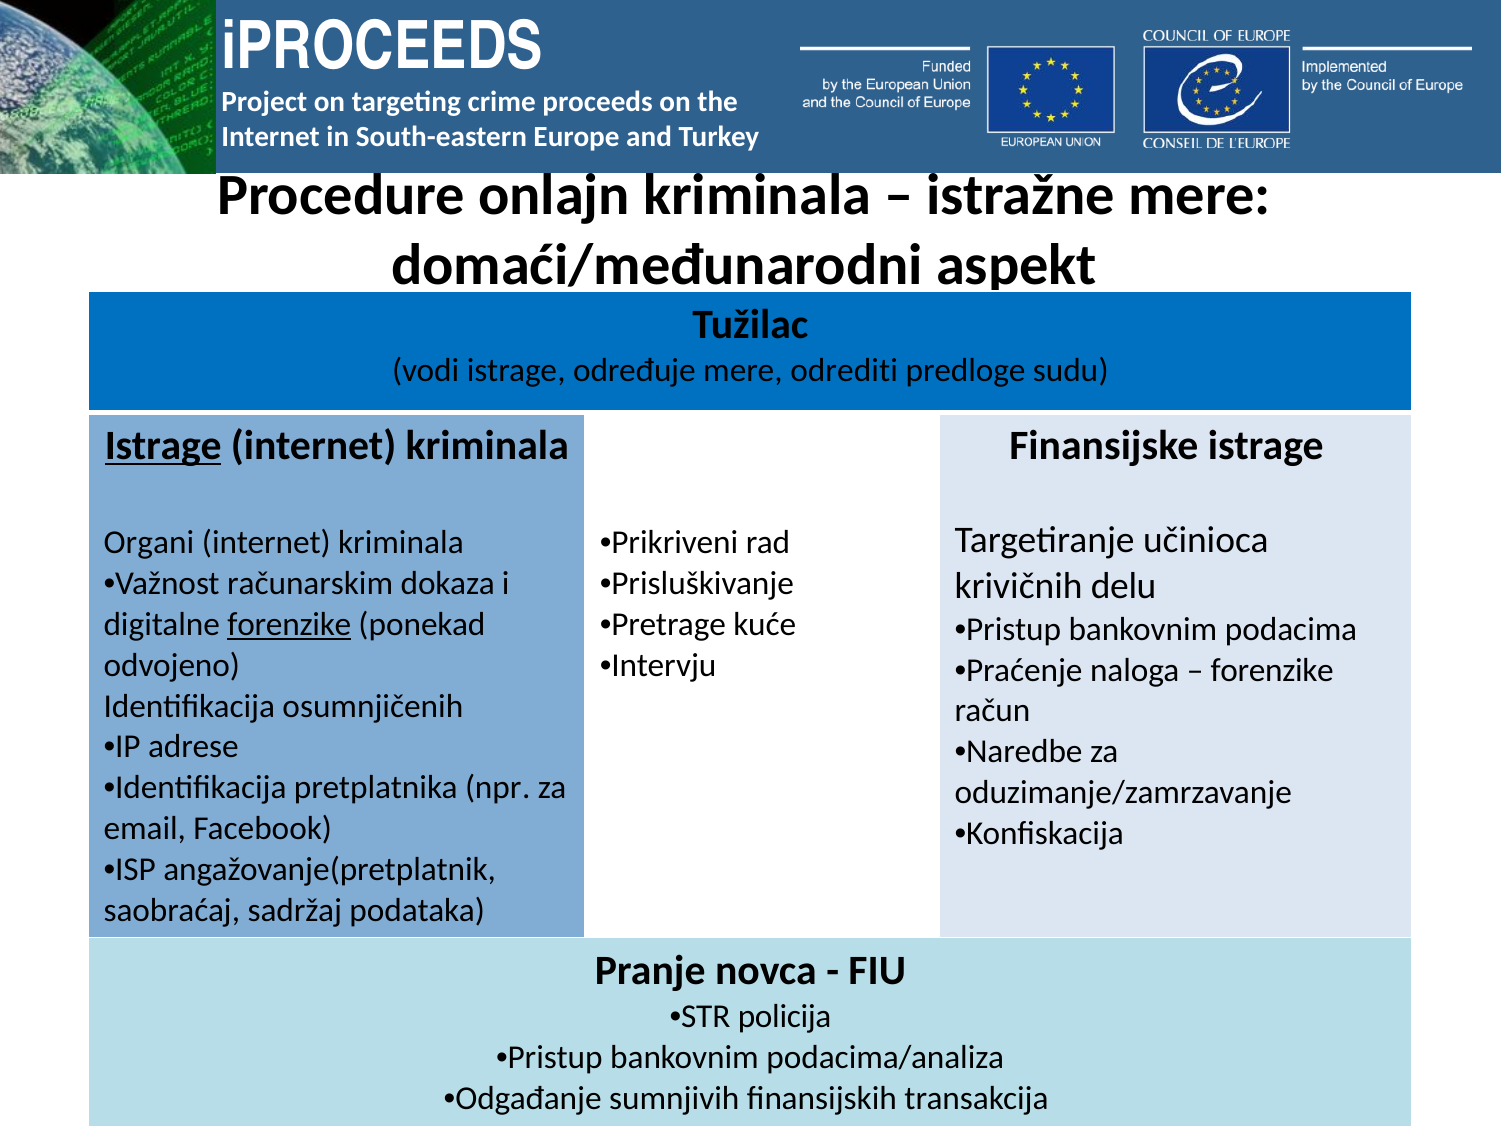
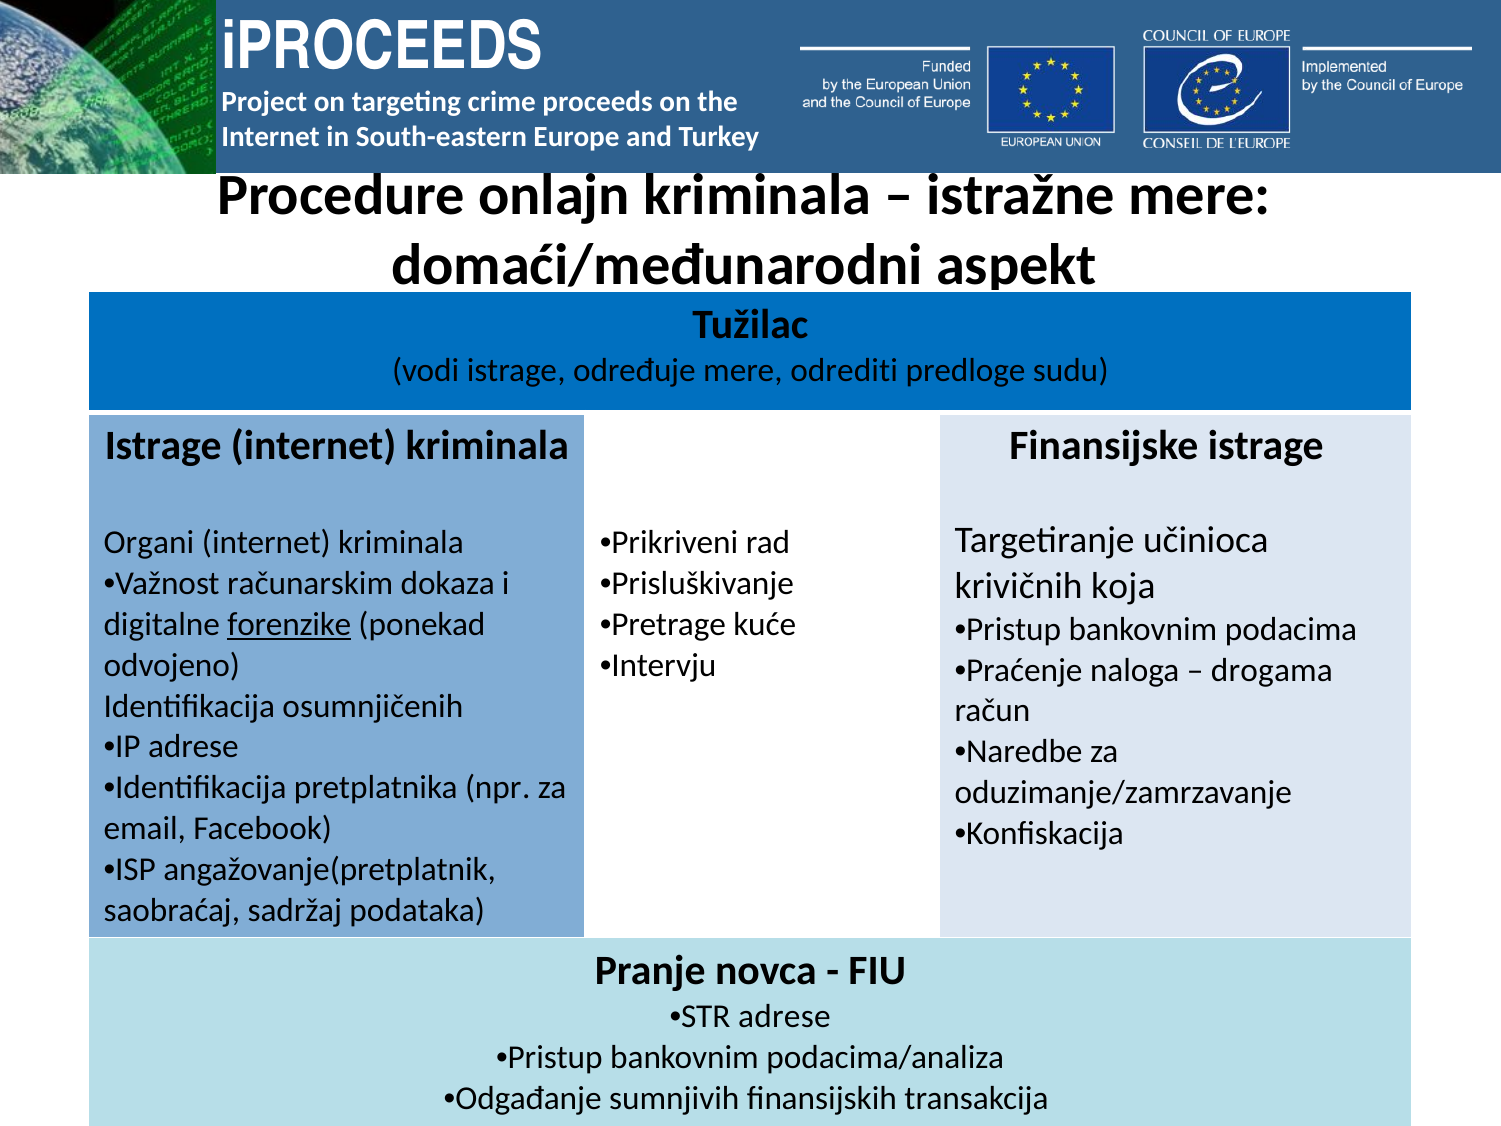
Istrage underline: present -> none (163, 446)
delu: delu -> koja (1123, 586)
forenzike: forenzike -> drogama (1272, 670)
STR policija: policija -> adrese (784, 1017)
